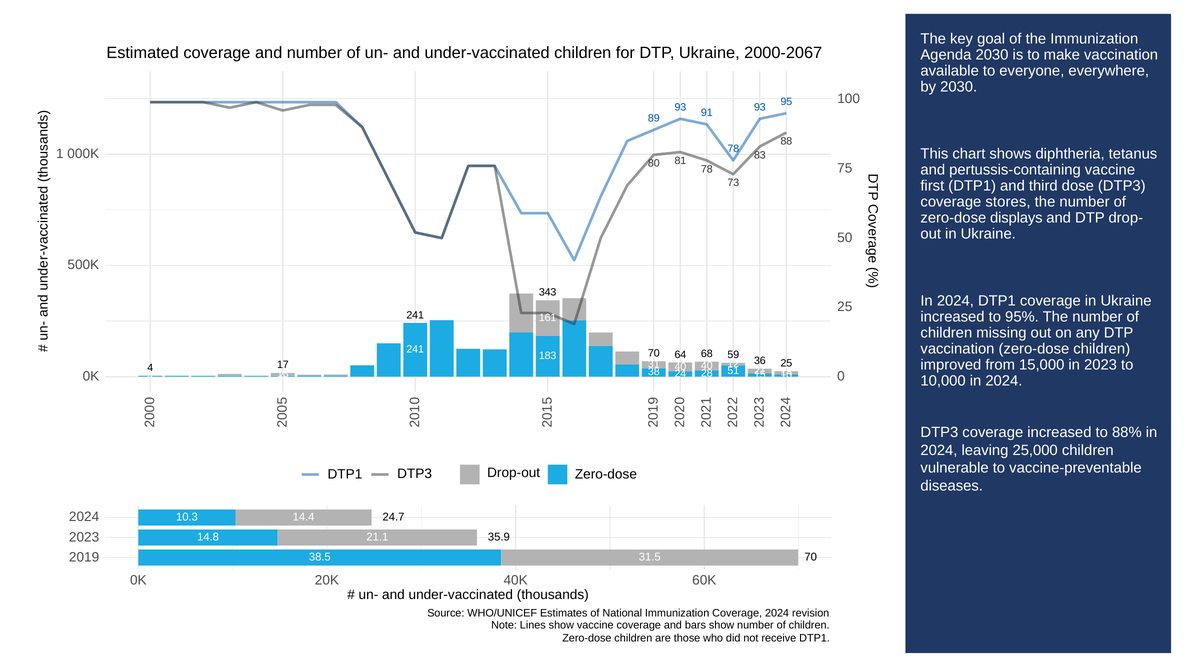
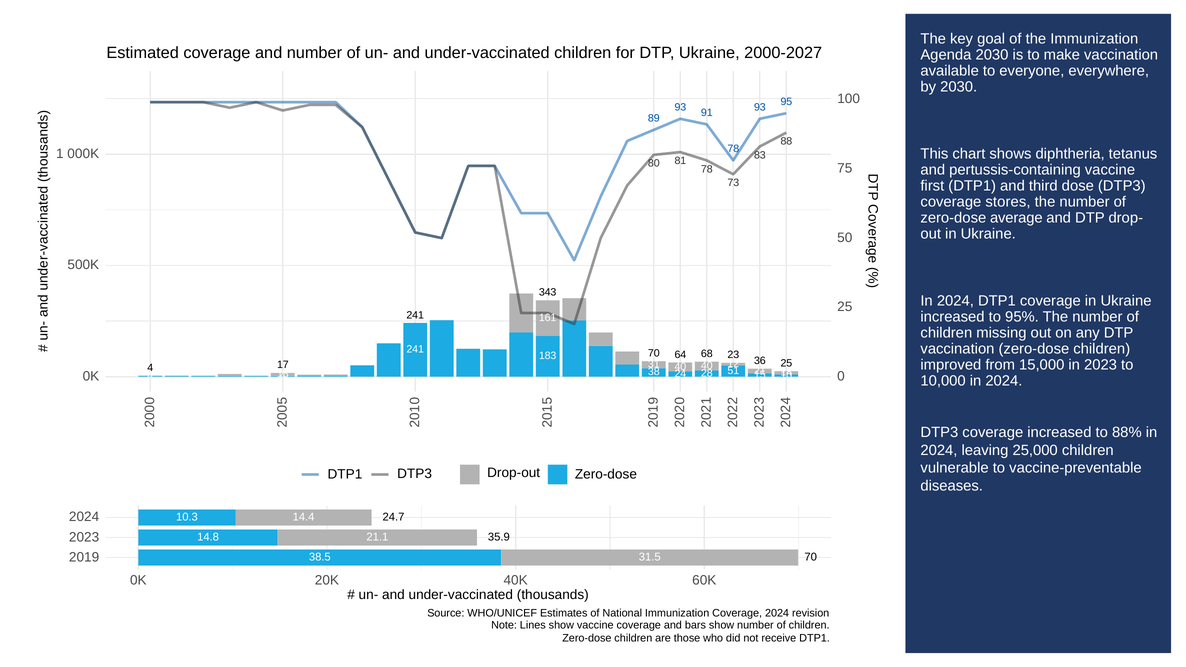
2000-2067: 2000-2067 -> 2000-2027 (783, 53)
displays: displays -> average (1016, 218)
59: 59 -> 23 (733, 355)
